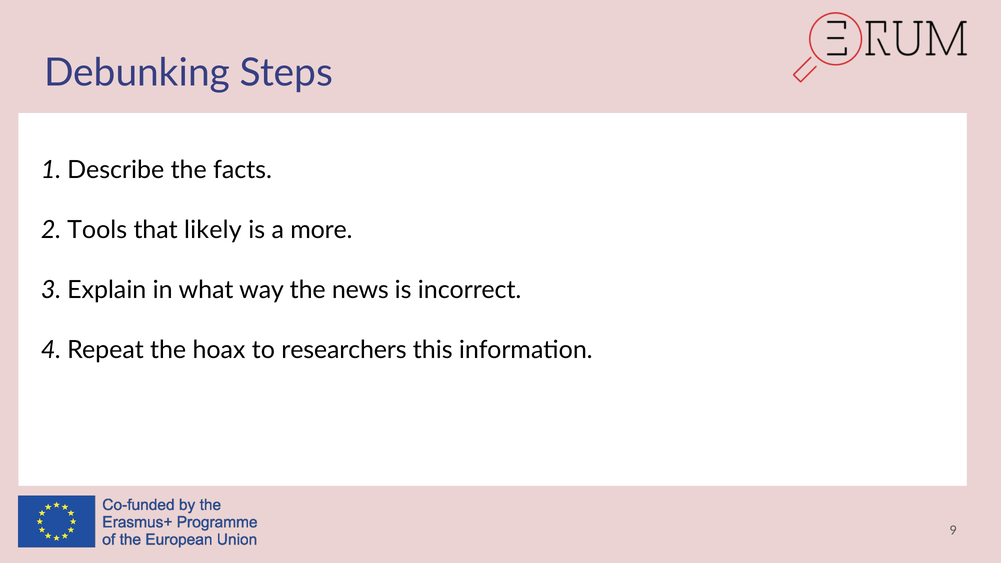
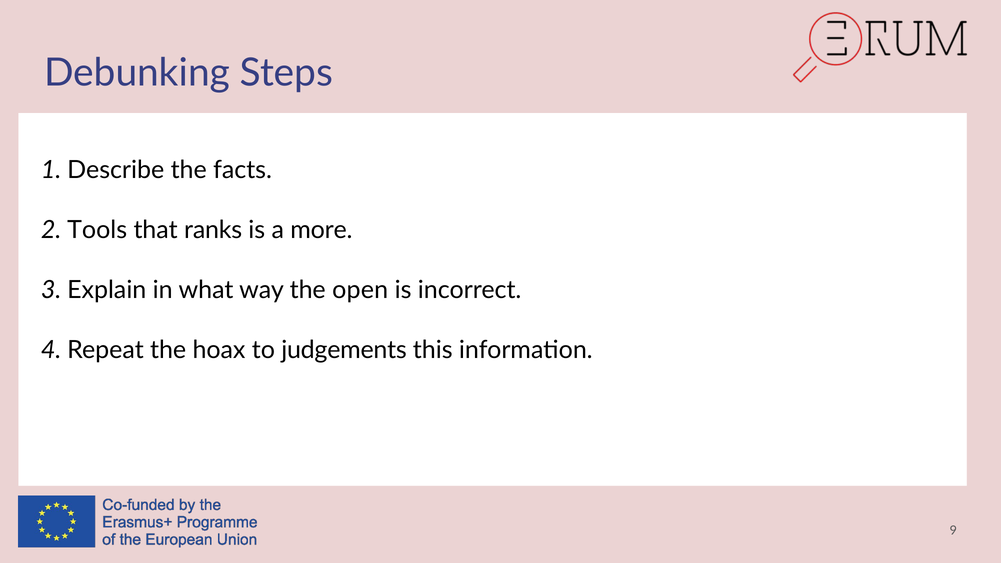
likely: likely -> ranks (213, 230)
news: news -> open (360, 290)
researchers: researchers -> judgements (344, 350)
